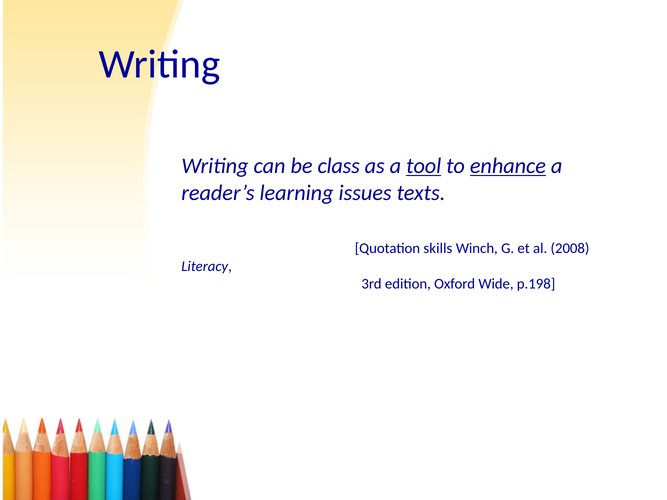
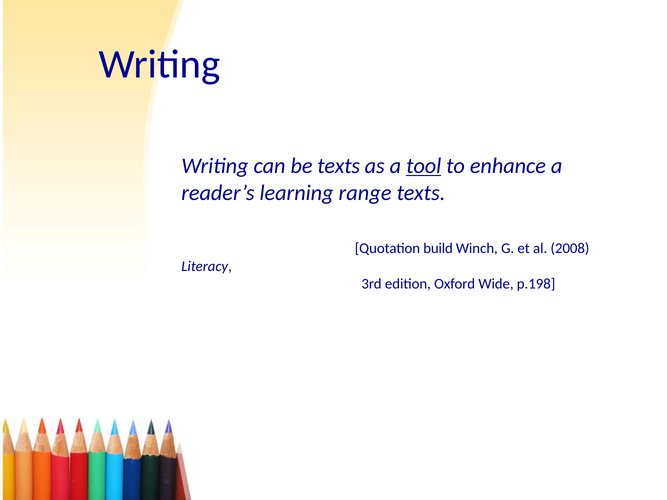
be class: class -> texts (339, 166)
enhance underline: present -> none (508, 166)
issues: issues -> range (365, 193)
skills: skills -> build (438, 249)
